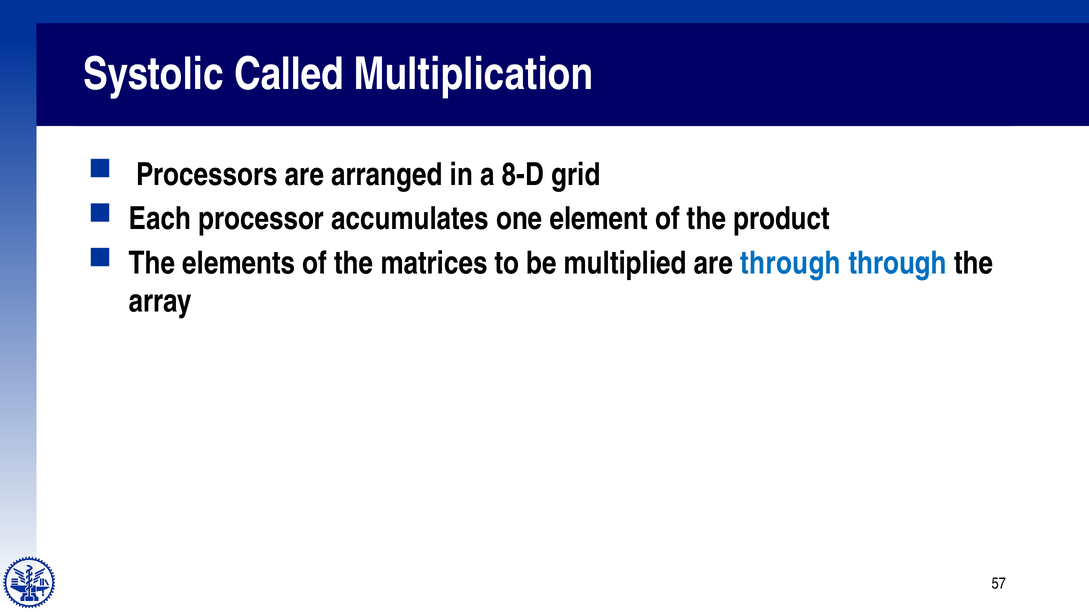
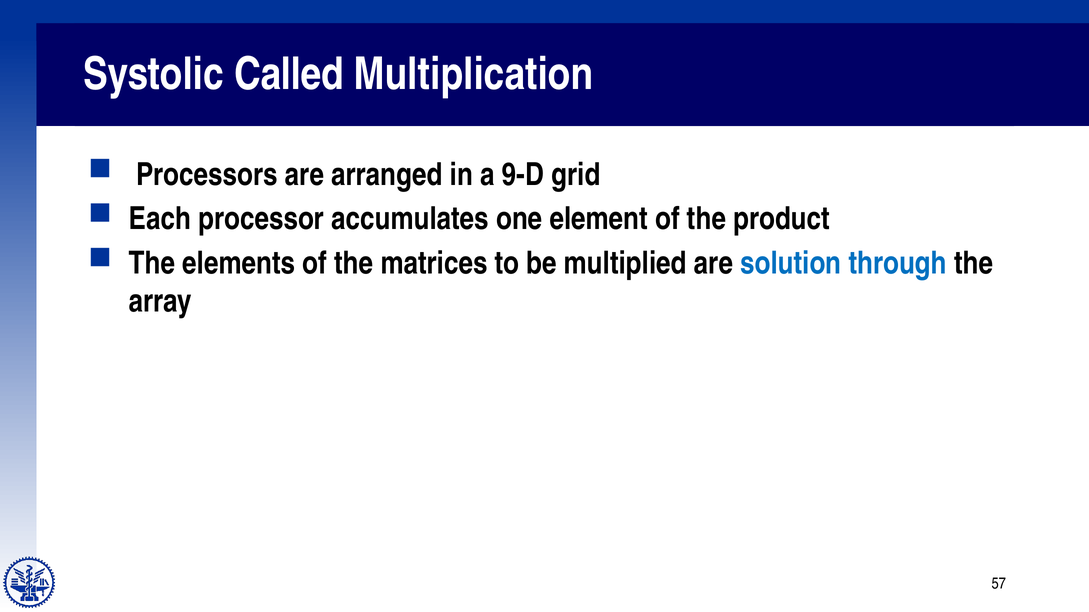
8-D: 8-D -> 9-D (523, 175)
are through: through -> solution (791, 264)
